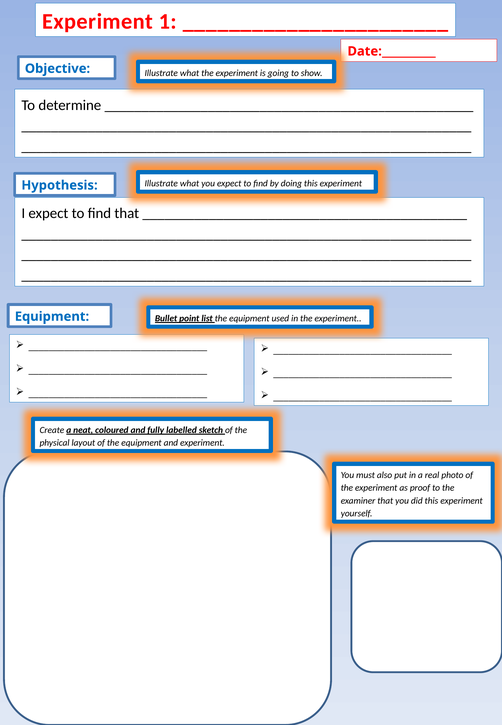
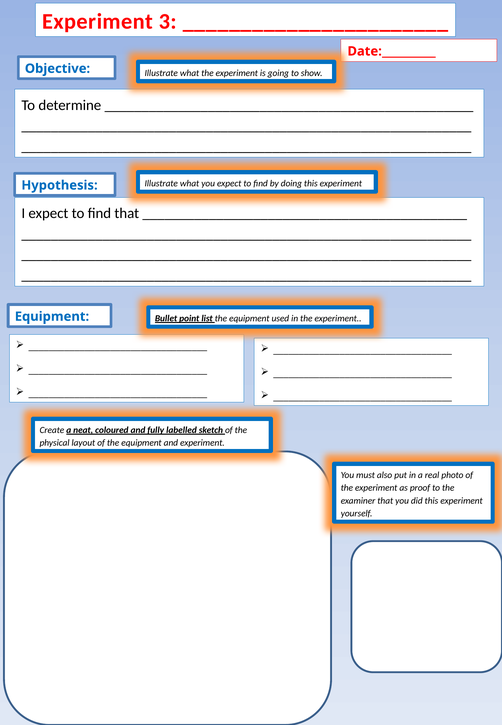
1: 1 -> 3 (168, 21)
